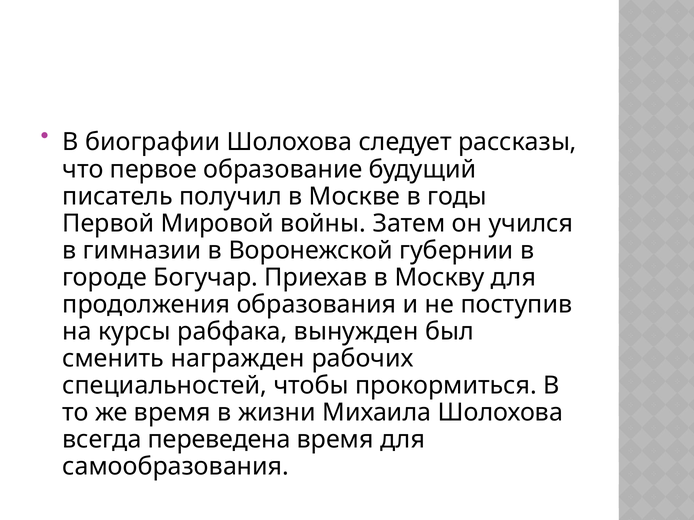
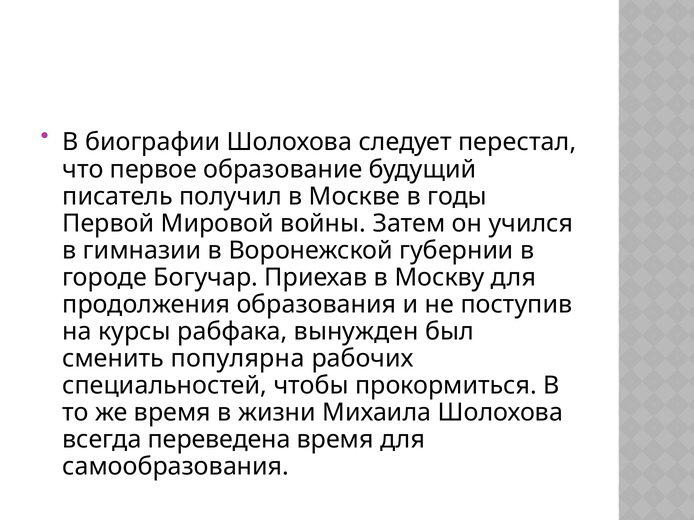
рассказы: рассказы -> перестал (517, 142)
награжден: награжден -> популярна (238, 359)
